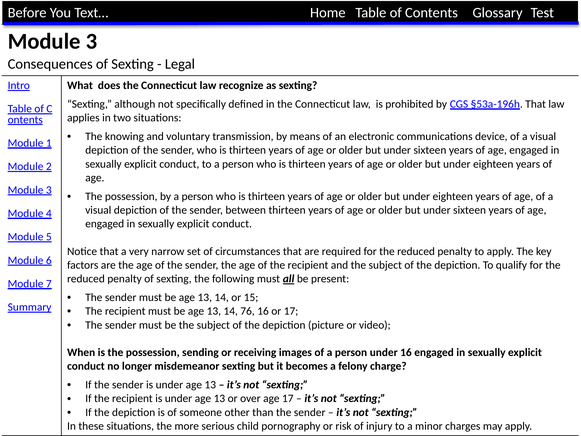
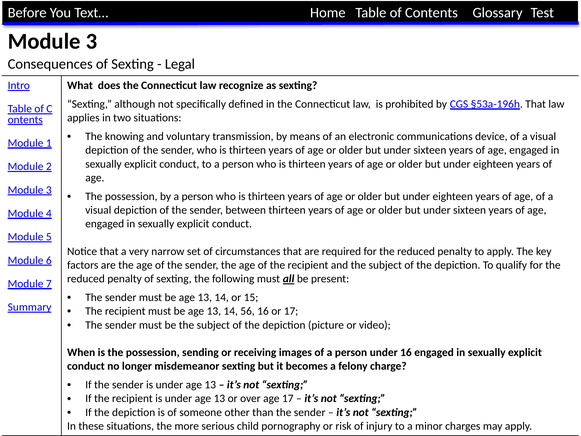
76: 76 -> 56 (248, 311)
